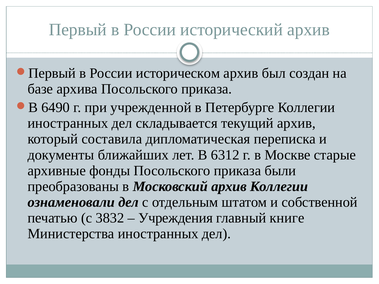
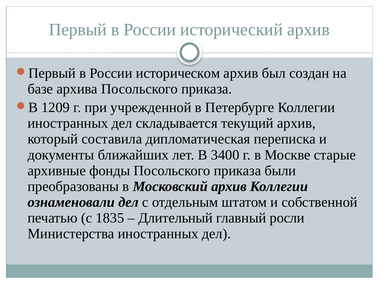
6490: 6490 -> 1209 (56, 108)
6312: 6312 -> 3400 (225, 155)
3832: 3832 -> 1835 (110, 218)
Учреждения: Учреждения -> Длительный (176, 218)
книге: книге -> росли (287, 218)
